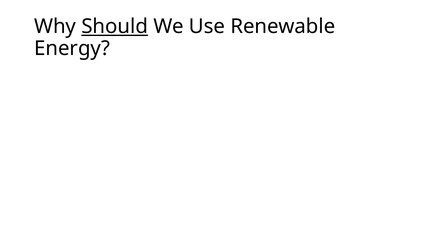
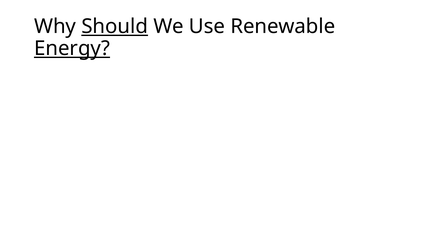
Energy underline: none -> present (72, 48)
